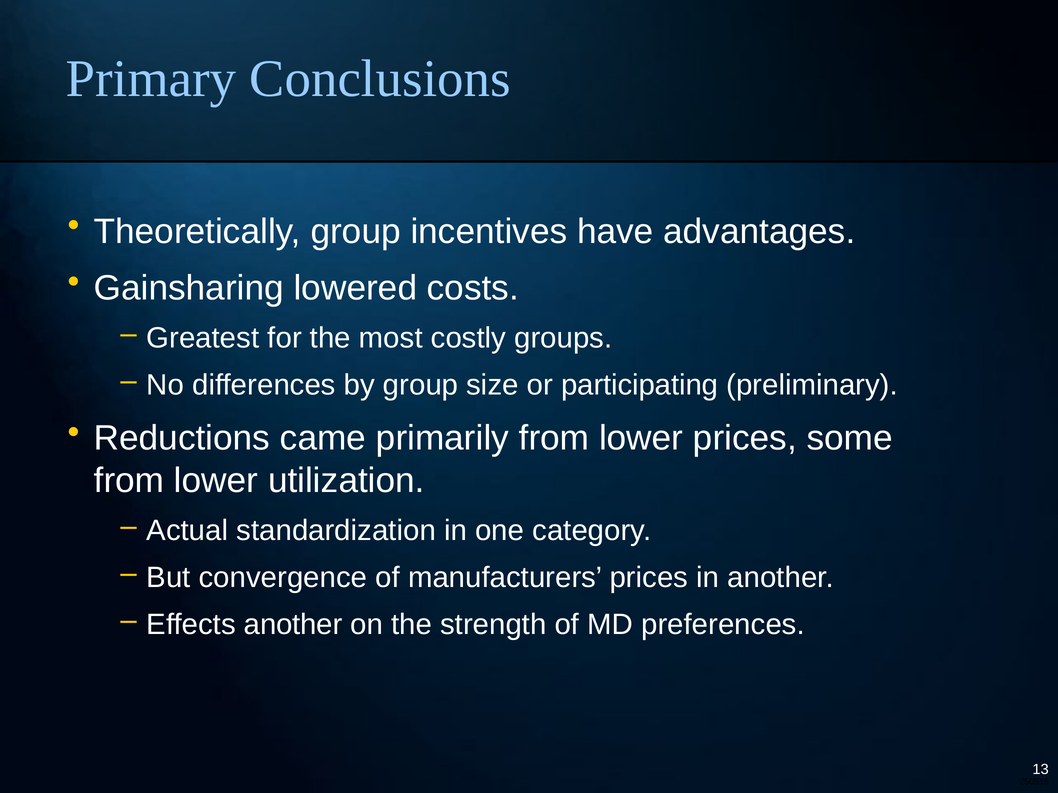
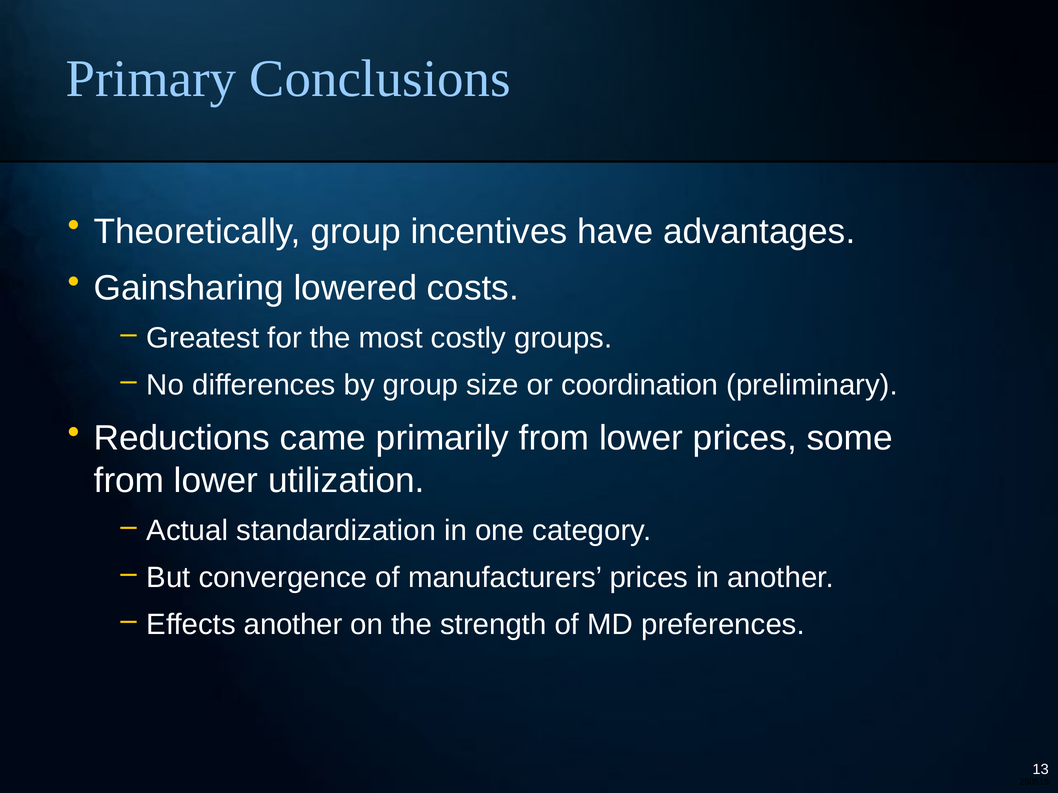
participating: participating -> coordination (640, 385)
